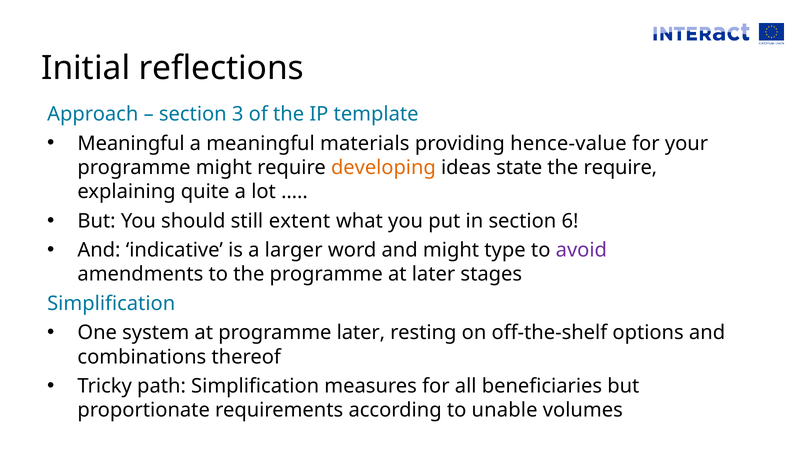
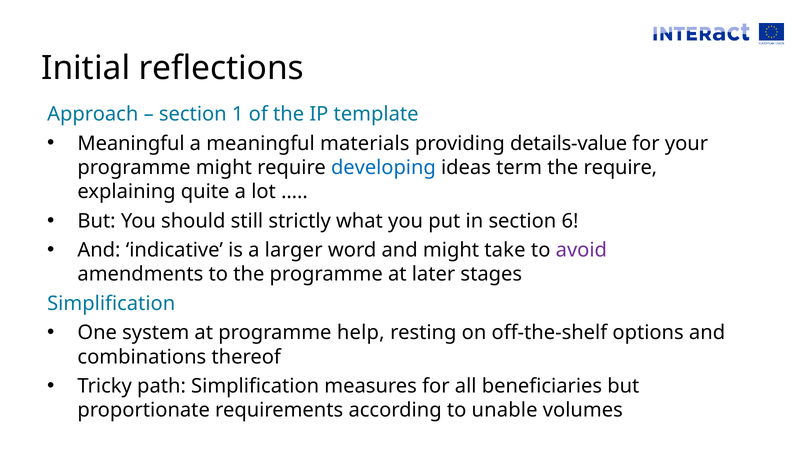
3: 3 -> 1 (238, 114)
hence-value: hence-value -> details-value (569, 144)
developing colour: orange -> blue (383, 168)
state: state -> term (519, 168)
extent: extent -> strictly (300, 221)
type: type -> take (505, 250)
programme later: later -> help (361, 333)
